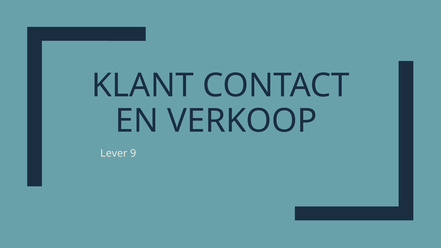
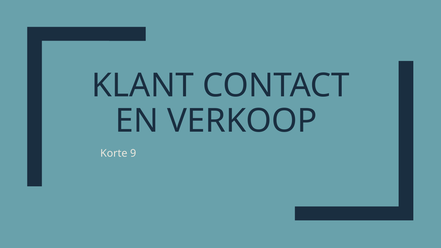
Lever: Lever -> Korte (114, 153)
